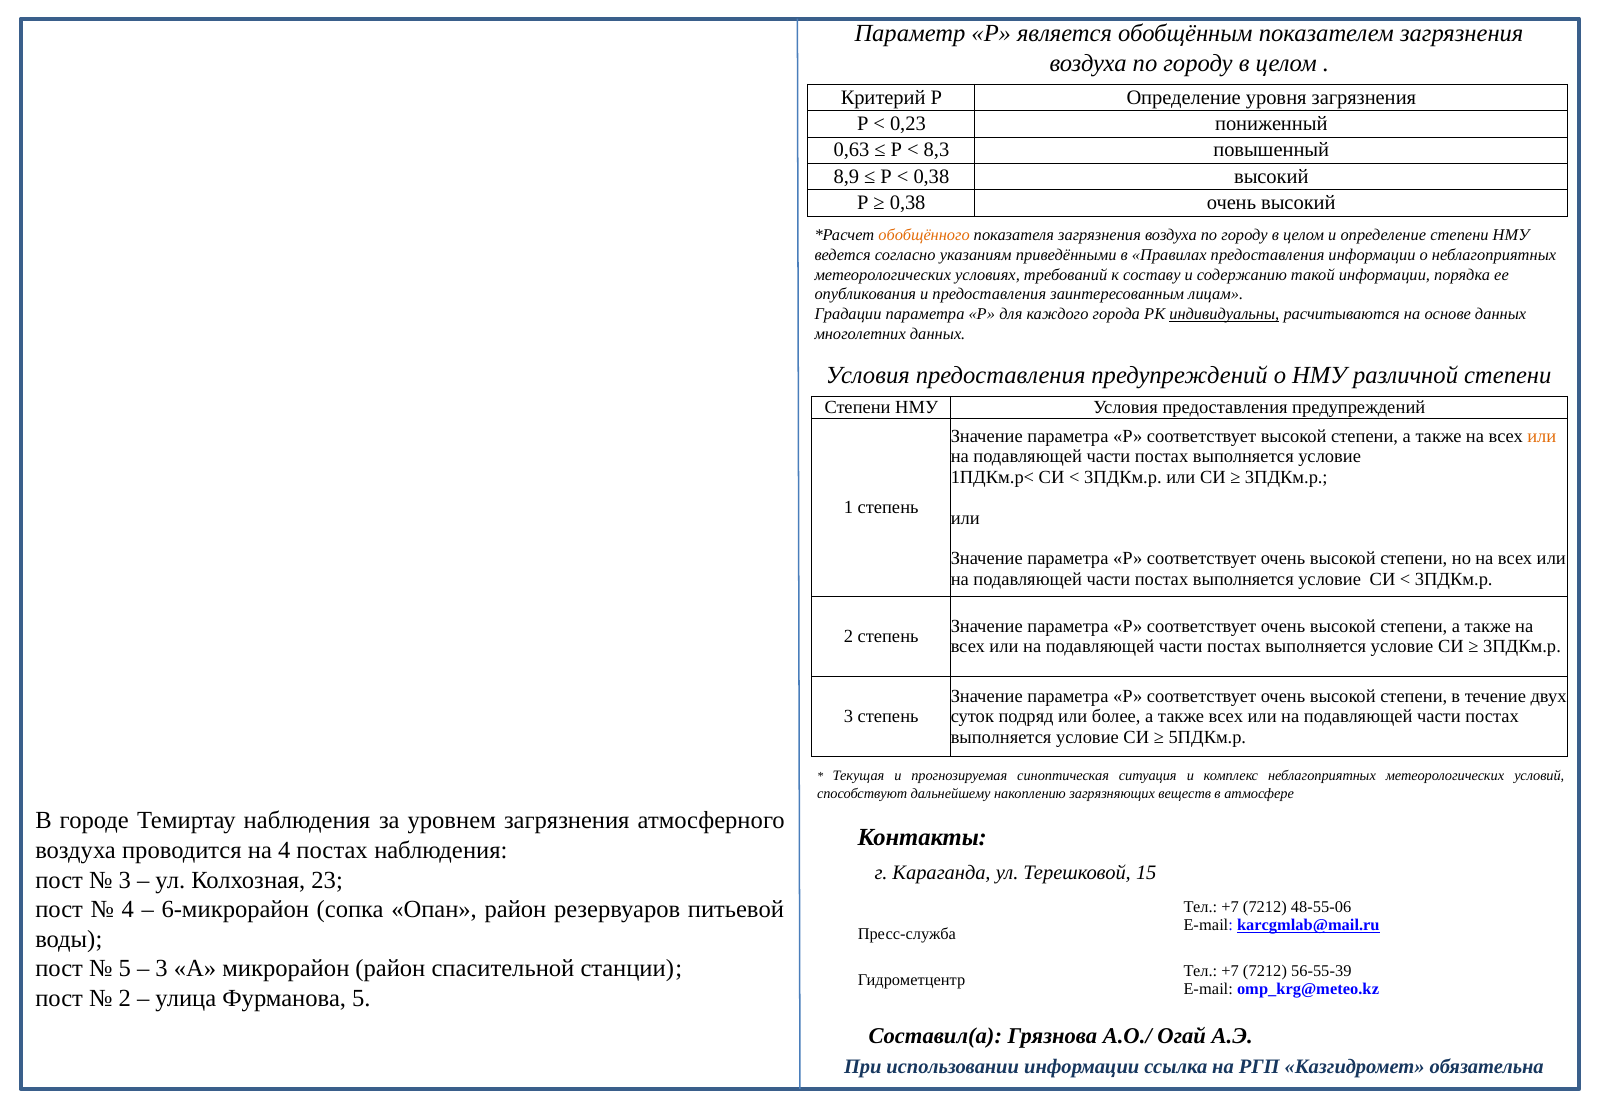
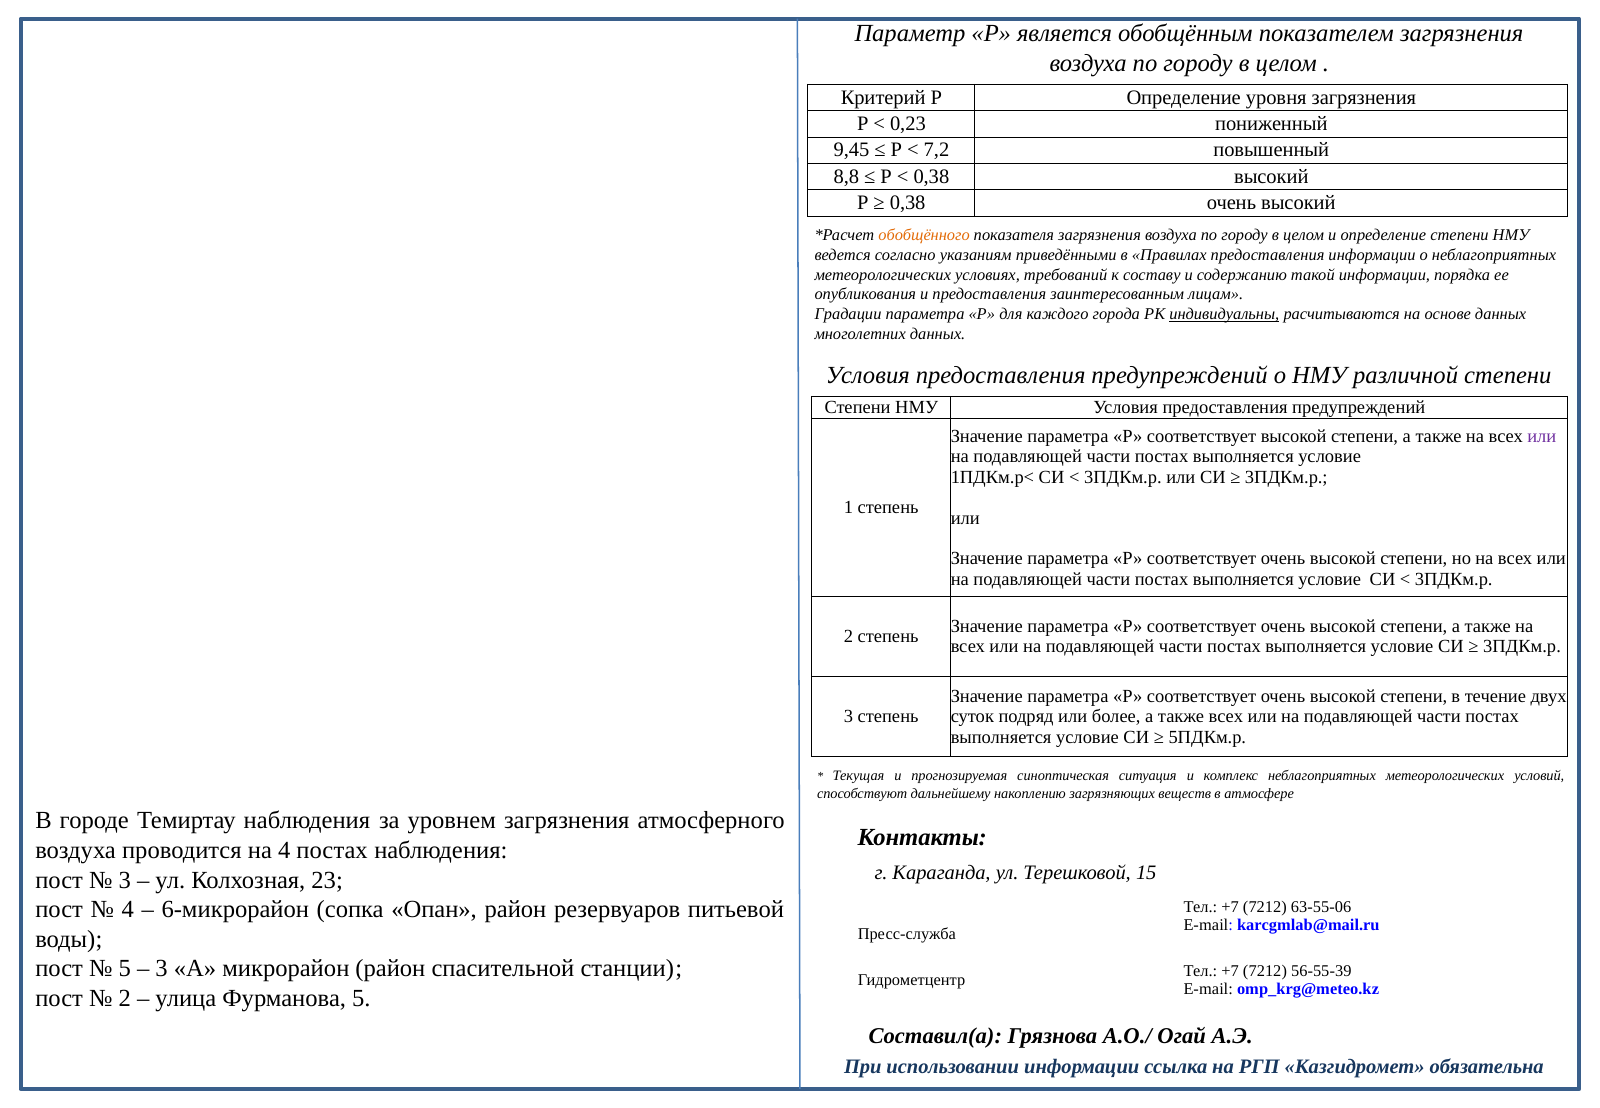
0,63: 0,63 -> 9,45 (851, 150)
8,3: 8,3 -> 7,2 (936, 150)
8,9: 8,9 -> 8,8 (846, 177)
или colour: orange -> purple (1542, 436)
48-55-06: 48-55-06 -> 63-55-06 (1321, 906)
karcgmlab@mail.ru underline: present -> none (1308, 925)
